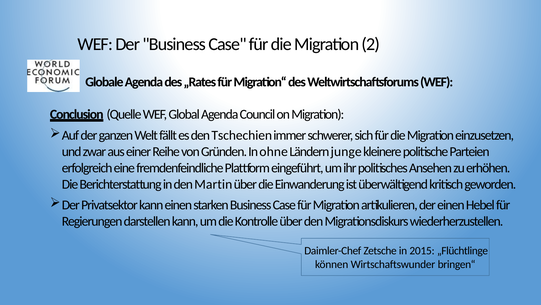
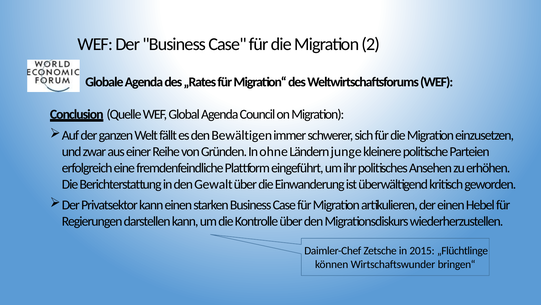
Tschechien: Tschechien -> Bewältigen (242, 135)
Martin: Martin -> Gewalt (213, 184)
